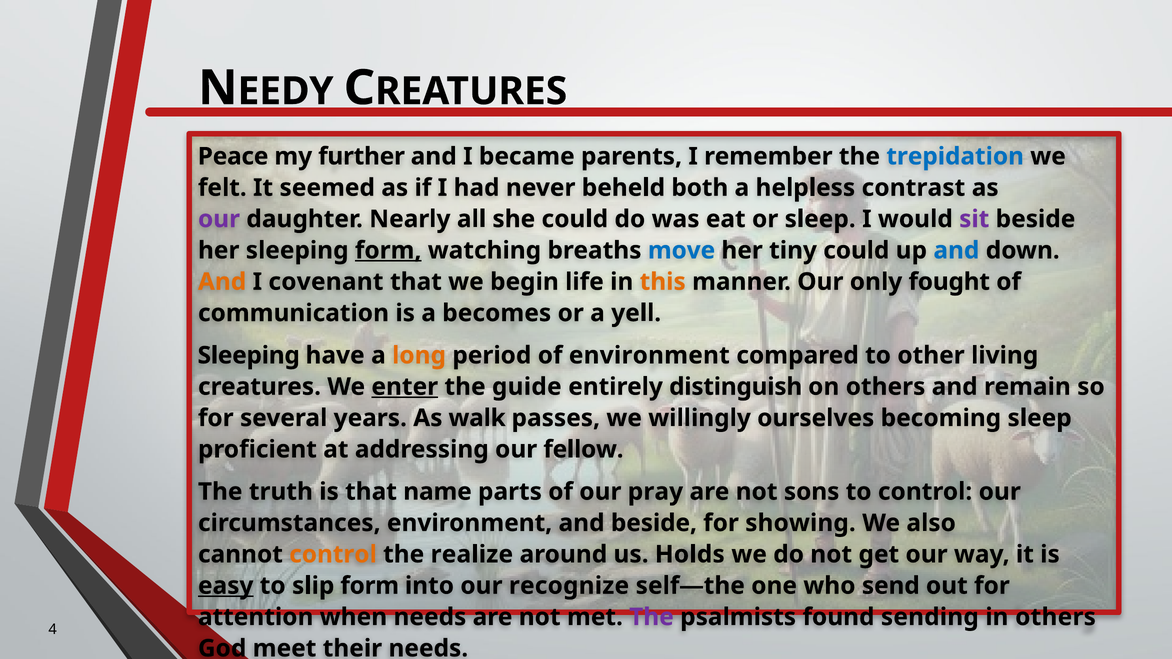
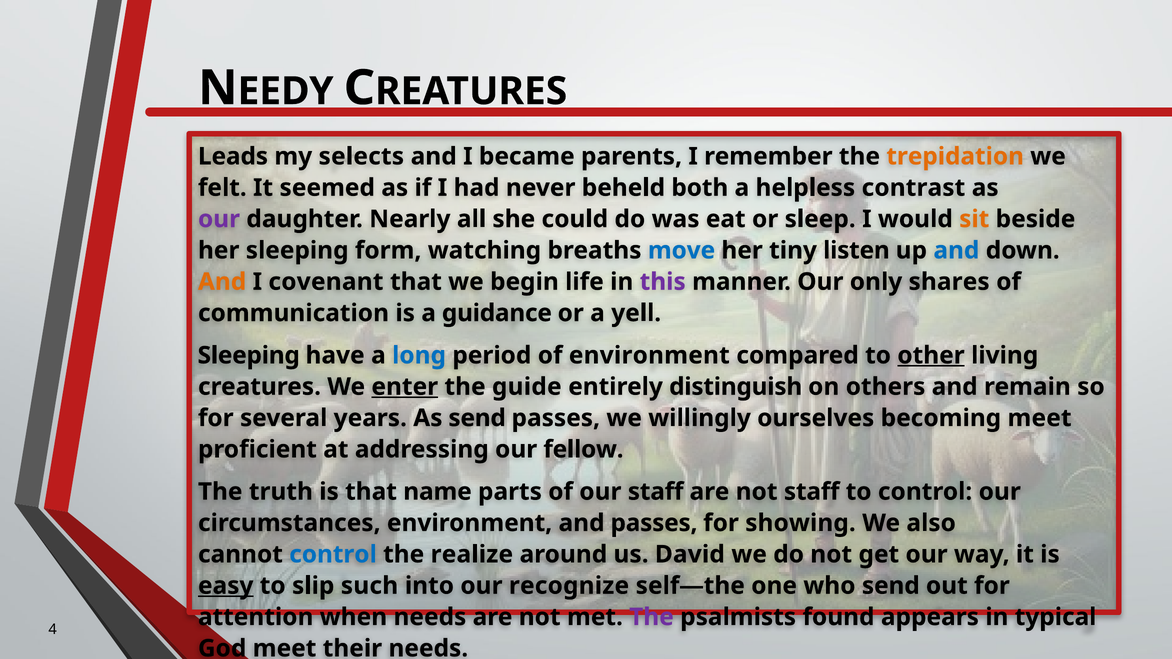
Peace: Peace -> Leads (233, 156)
further: further -> selects (361, 156)
trepidation colour: blue -> orange (955, 156)
sit colour: purple -> orange (974, 219)
form underline: present -> none (388, 251)
tiny could: could -> listen (856, 251)
this colour: orange -> purple (663, 282)
fought: fought -> shares (949, 282)
becomes: becomes -> guidance (497, 313)
long colour: orange -> blue (419, 356)
other underline: none -> present (931, 356)
As walk: walk -> send (477, 418)
becoming sleep: sleep -> meet (1040, 418)
our pray: pray -> staff (656, 492)
not sons: sons -> staff (812, 492)
and beside: beside -> passes (654, 523)
control colour: orange -> blue (333, 555)
Holds: Holds -> David (690, 555)
slip form: form -> such (369, 586)
sending: sending -> appears (930, 617)
in others: others -> typical (1056, 617)
